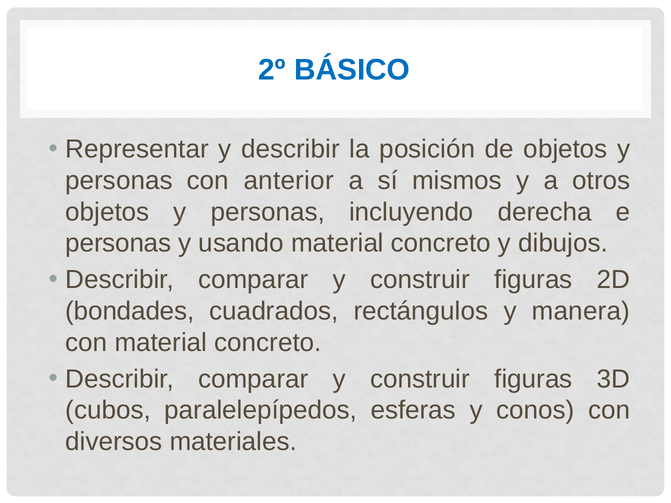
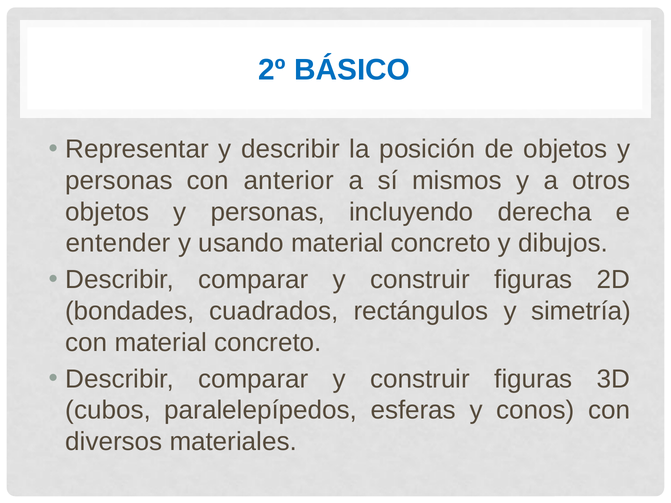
personas: personas -> entender (118, 243)
manera: manera -> simetría (581, 311)
